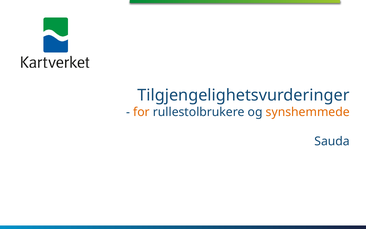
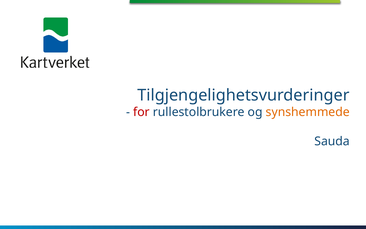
for colour: orange -> red (141, 112)
